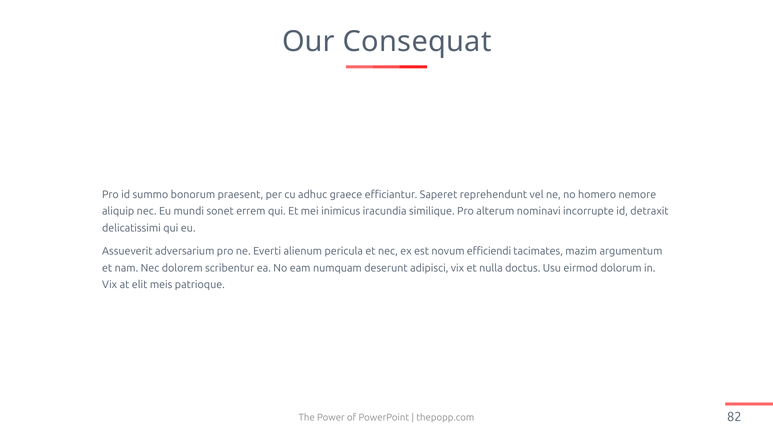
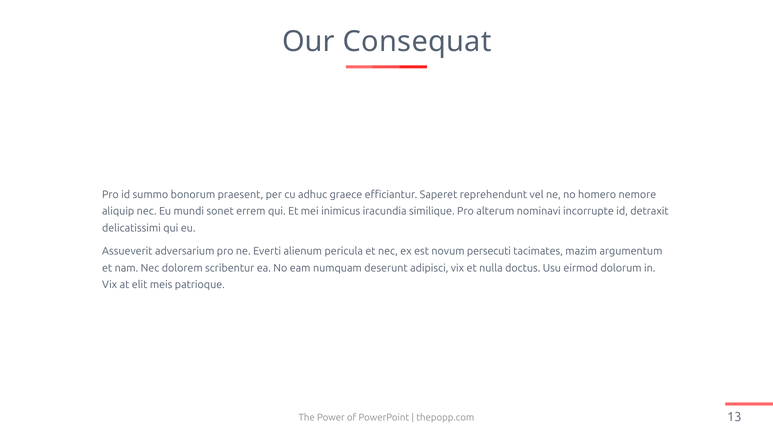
efficiendi: efficiendi -> persecuti (489, 251)
82: 82 -> 13 (734, 417)
